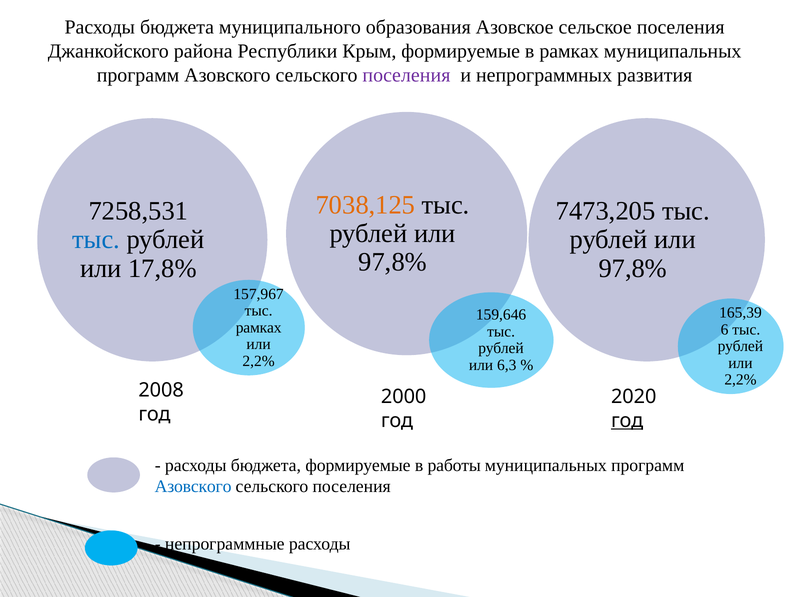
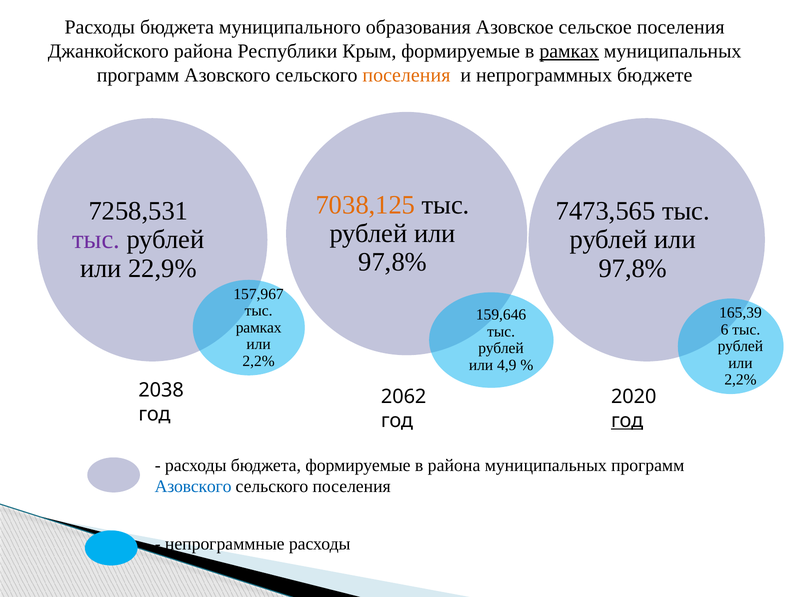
рамках underline: none -> present (569, 51)
поселения colour: purple -> orange (406, 75)
развития: развития -> бюджете (655, 75)
7473,205: 7473,205 -> 7473,565 (606, 211)
тыс colour: blue -> purple (96, 240)
17,8%: 17,8% -> 22,9% (162, 268)
6,3: 6,3 -> 4,9 (507, 365)
2008: 2008 -> 2038 (161, 390)
2000: 2000 -> 2062 (404, 397)
в работы: работы -> района (454, 465)
